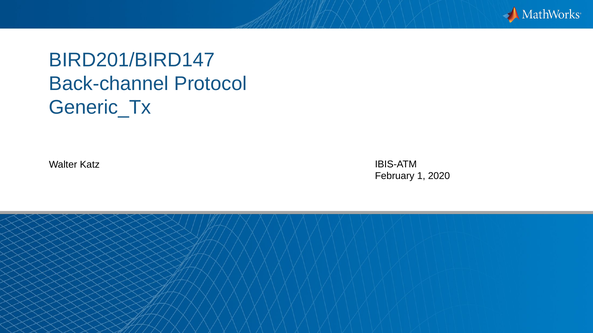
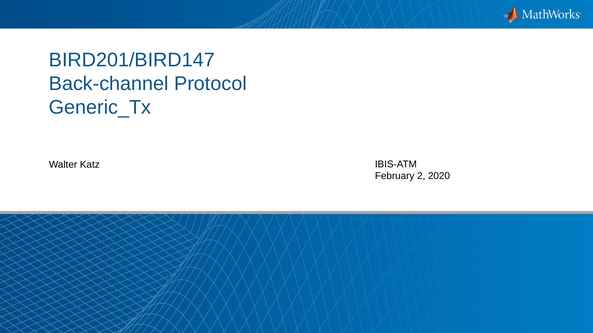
February 1: 1 -> 2 (421, 176)
